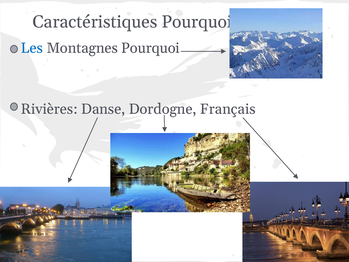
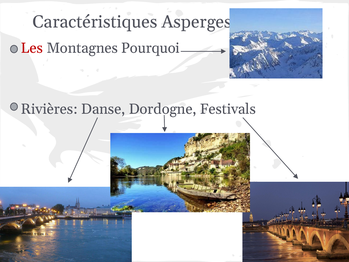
Caractéristiques Pourquoi: Pourquoi -> Asperges (197, 22)
Les colour: blue -> red (32, 48)
Français: Français -> Festivals (228, 109)
